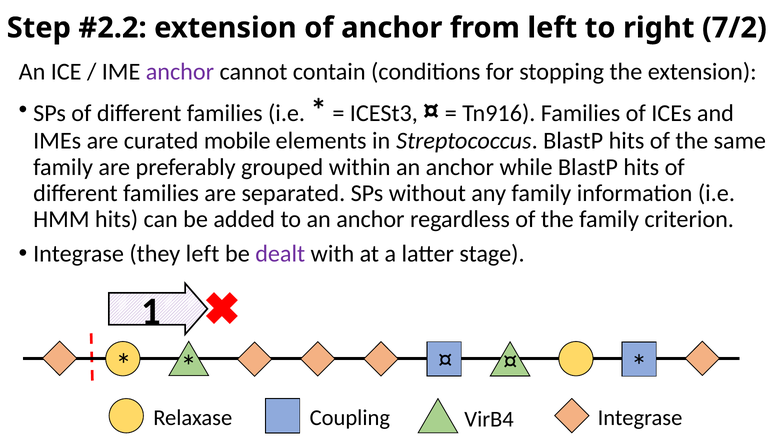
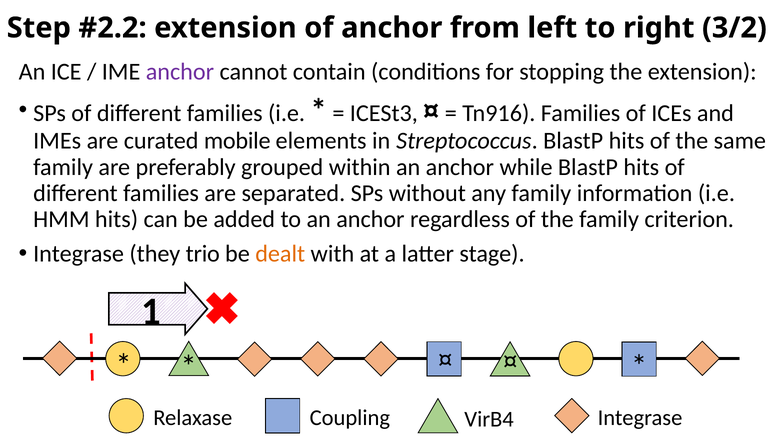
7/2: 7/2 -> 3/2 (734, 28)
they left: left -> trio (203, 253)
dealt colour: purple -> orange (280, 253)
